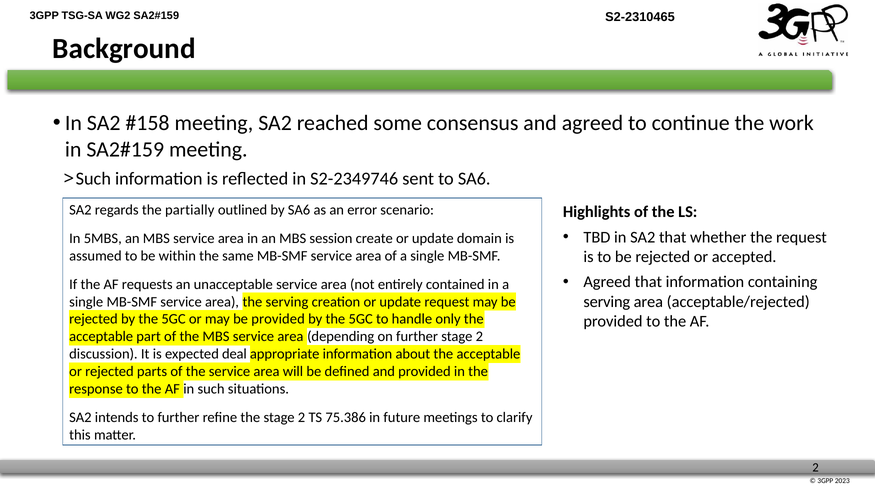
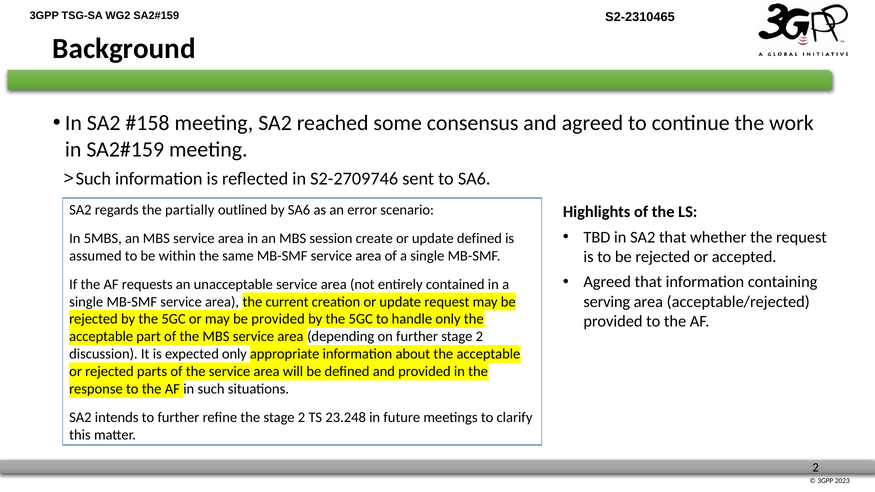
S2-2349746: S2-2349746 -> S2-2709746 (354, 179)
update domain: domain -> defined (479, 238)
the serving: serving -> current (287, 302)
expected deal: deal -> only (234, 354)
75.386: 75.386 -> 23.248 (346, 418)
